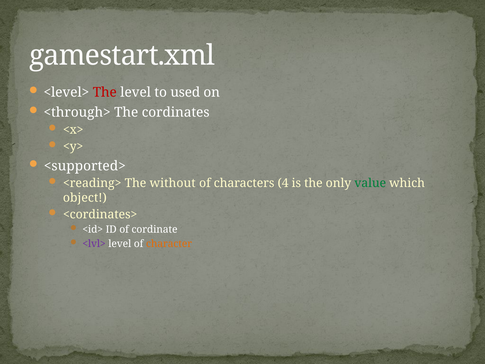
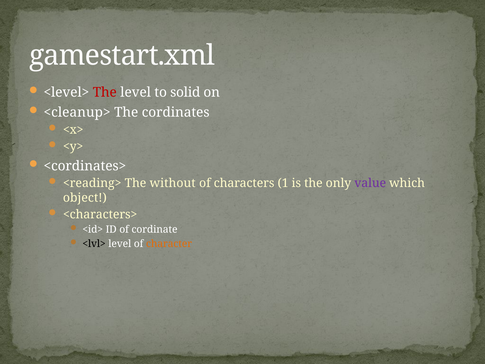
used: used -> solid (185, 92)
<through>: <through> -> <cleanup> (77, 112)
<supported>: <supported> -> <cordinates> (85, 166)
4: 4 -> 1 (283, 183)
value colour: green -> purple (370, 183)
<cordinates>: <cordinates> -> <characters> (100, 214)
<lvl> colour: purple -> black (94, 244)
